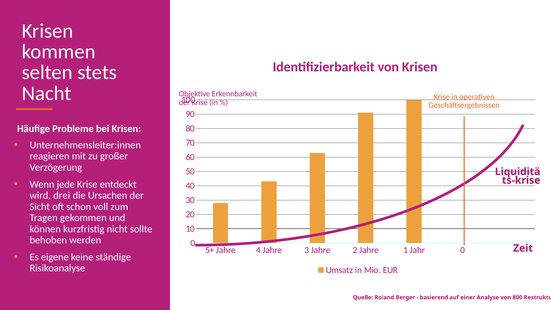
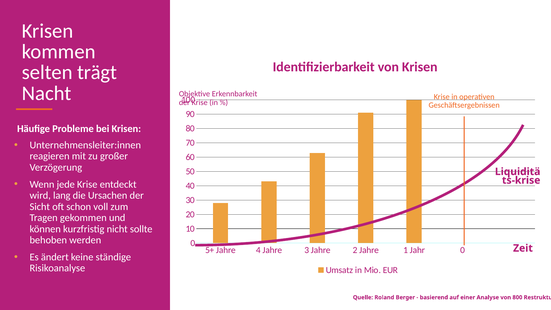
stets: stets -> trägt (97, 72)
drei: drei -> lang (62, 195)
eigene: eigene -> ändert (55, 257)
